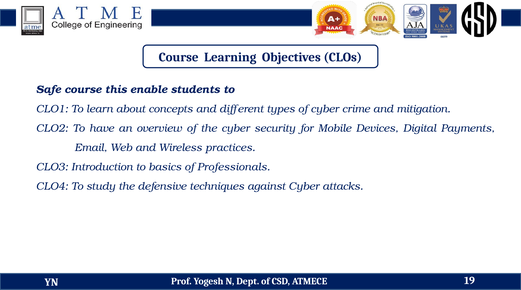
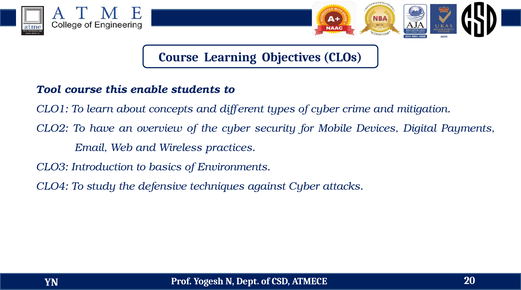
Safe: Safe -> Tool (48, 89)
Professionals: Professionals -> Environments (234, 167)
19: 19 -> 20 (470, 280)
